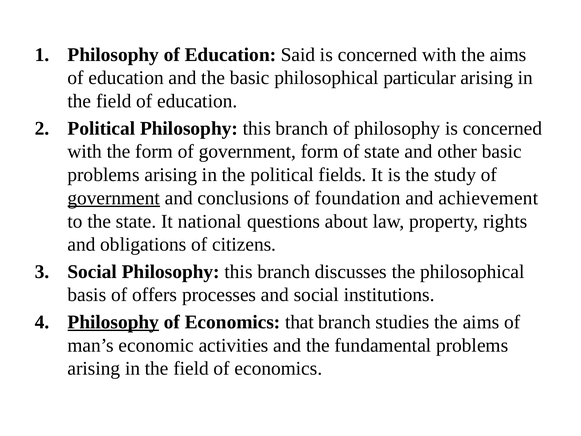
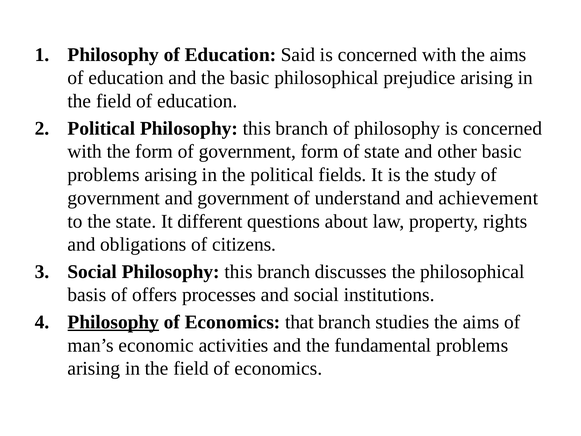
particular: particular -> prejudice (419, 78)
government underline: present -> none (114, 198)
and conclusions: conclusions -> government (243, 198)
foundation: foundation -> understand (358, 198)
national: national -> different (210, 221)
